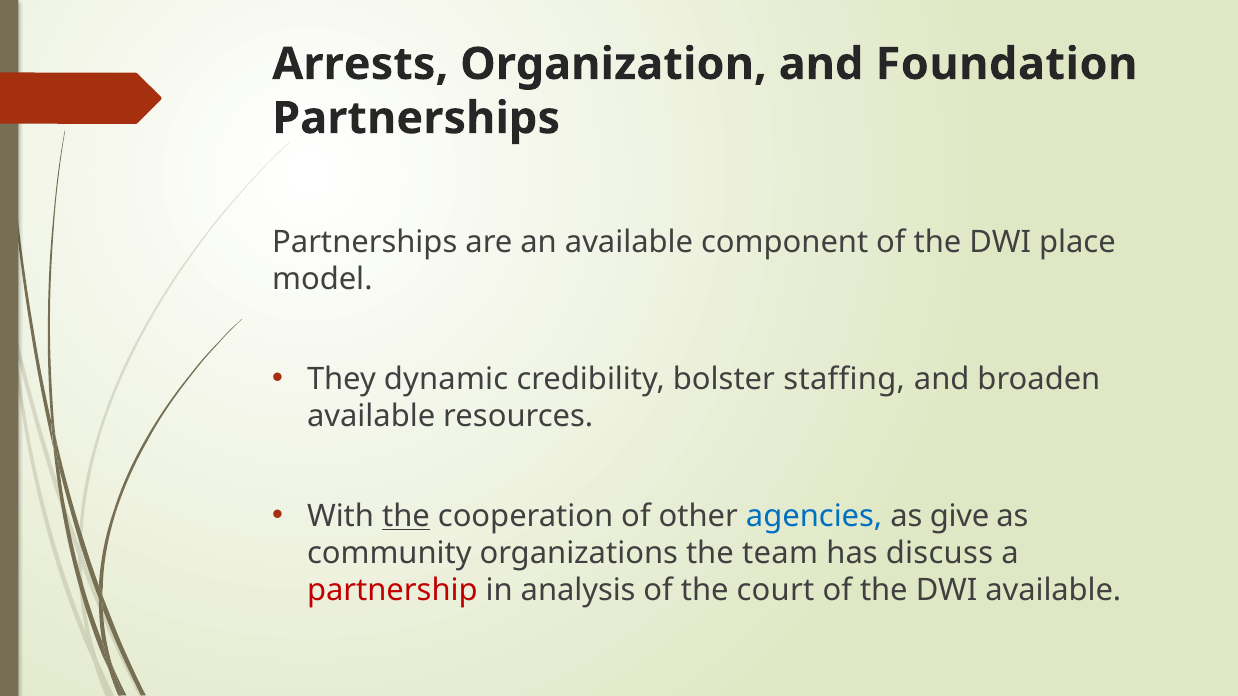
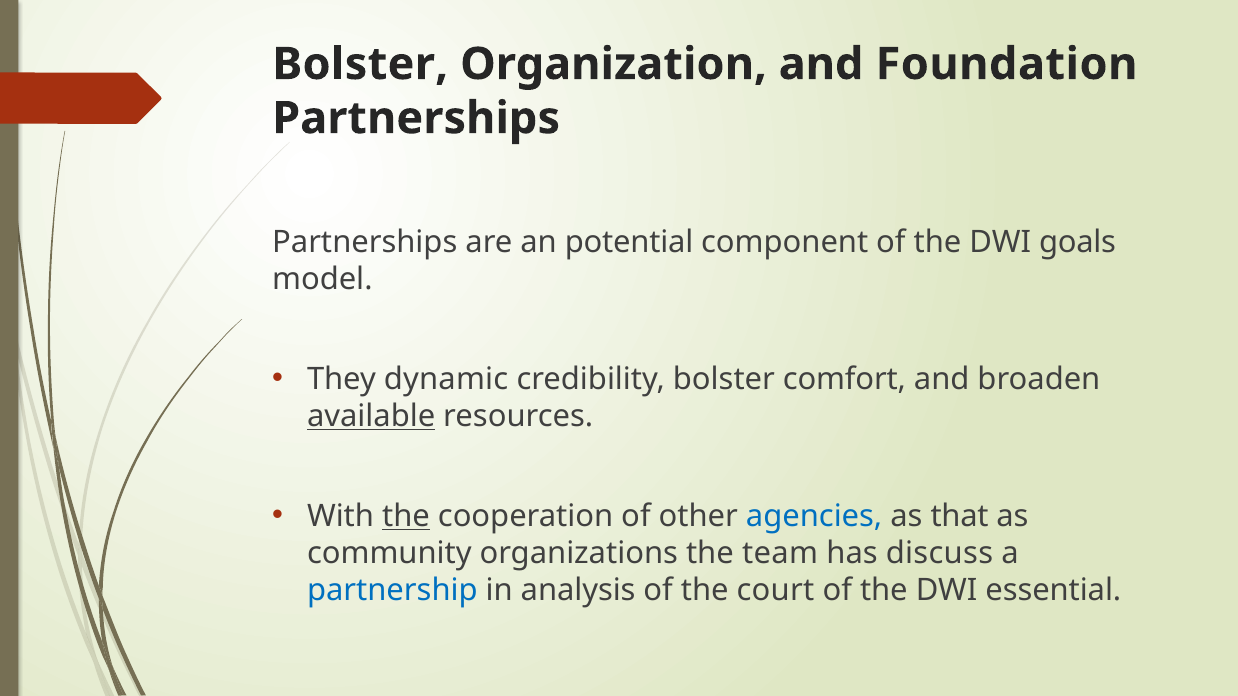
Arrests: Arrests -> Bolster (360, 64)
an available: available -> potential (629, 242)
place: place -> goals (1078, 242)
staffing: staffing -> comfort (844, 379)
available underline: none -> present (371, 416)
give: give -> that (960, 517)
partnership colour: red -> blue (392, 591)
DWI available: available -> essential (1053, 591)
